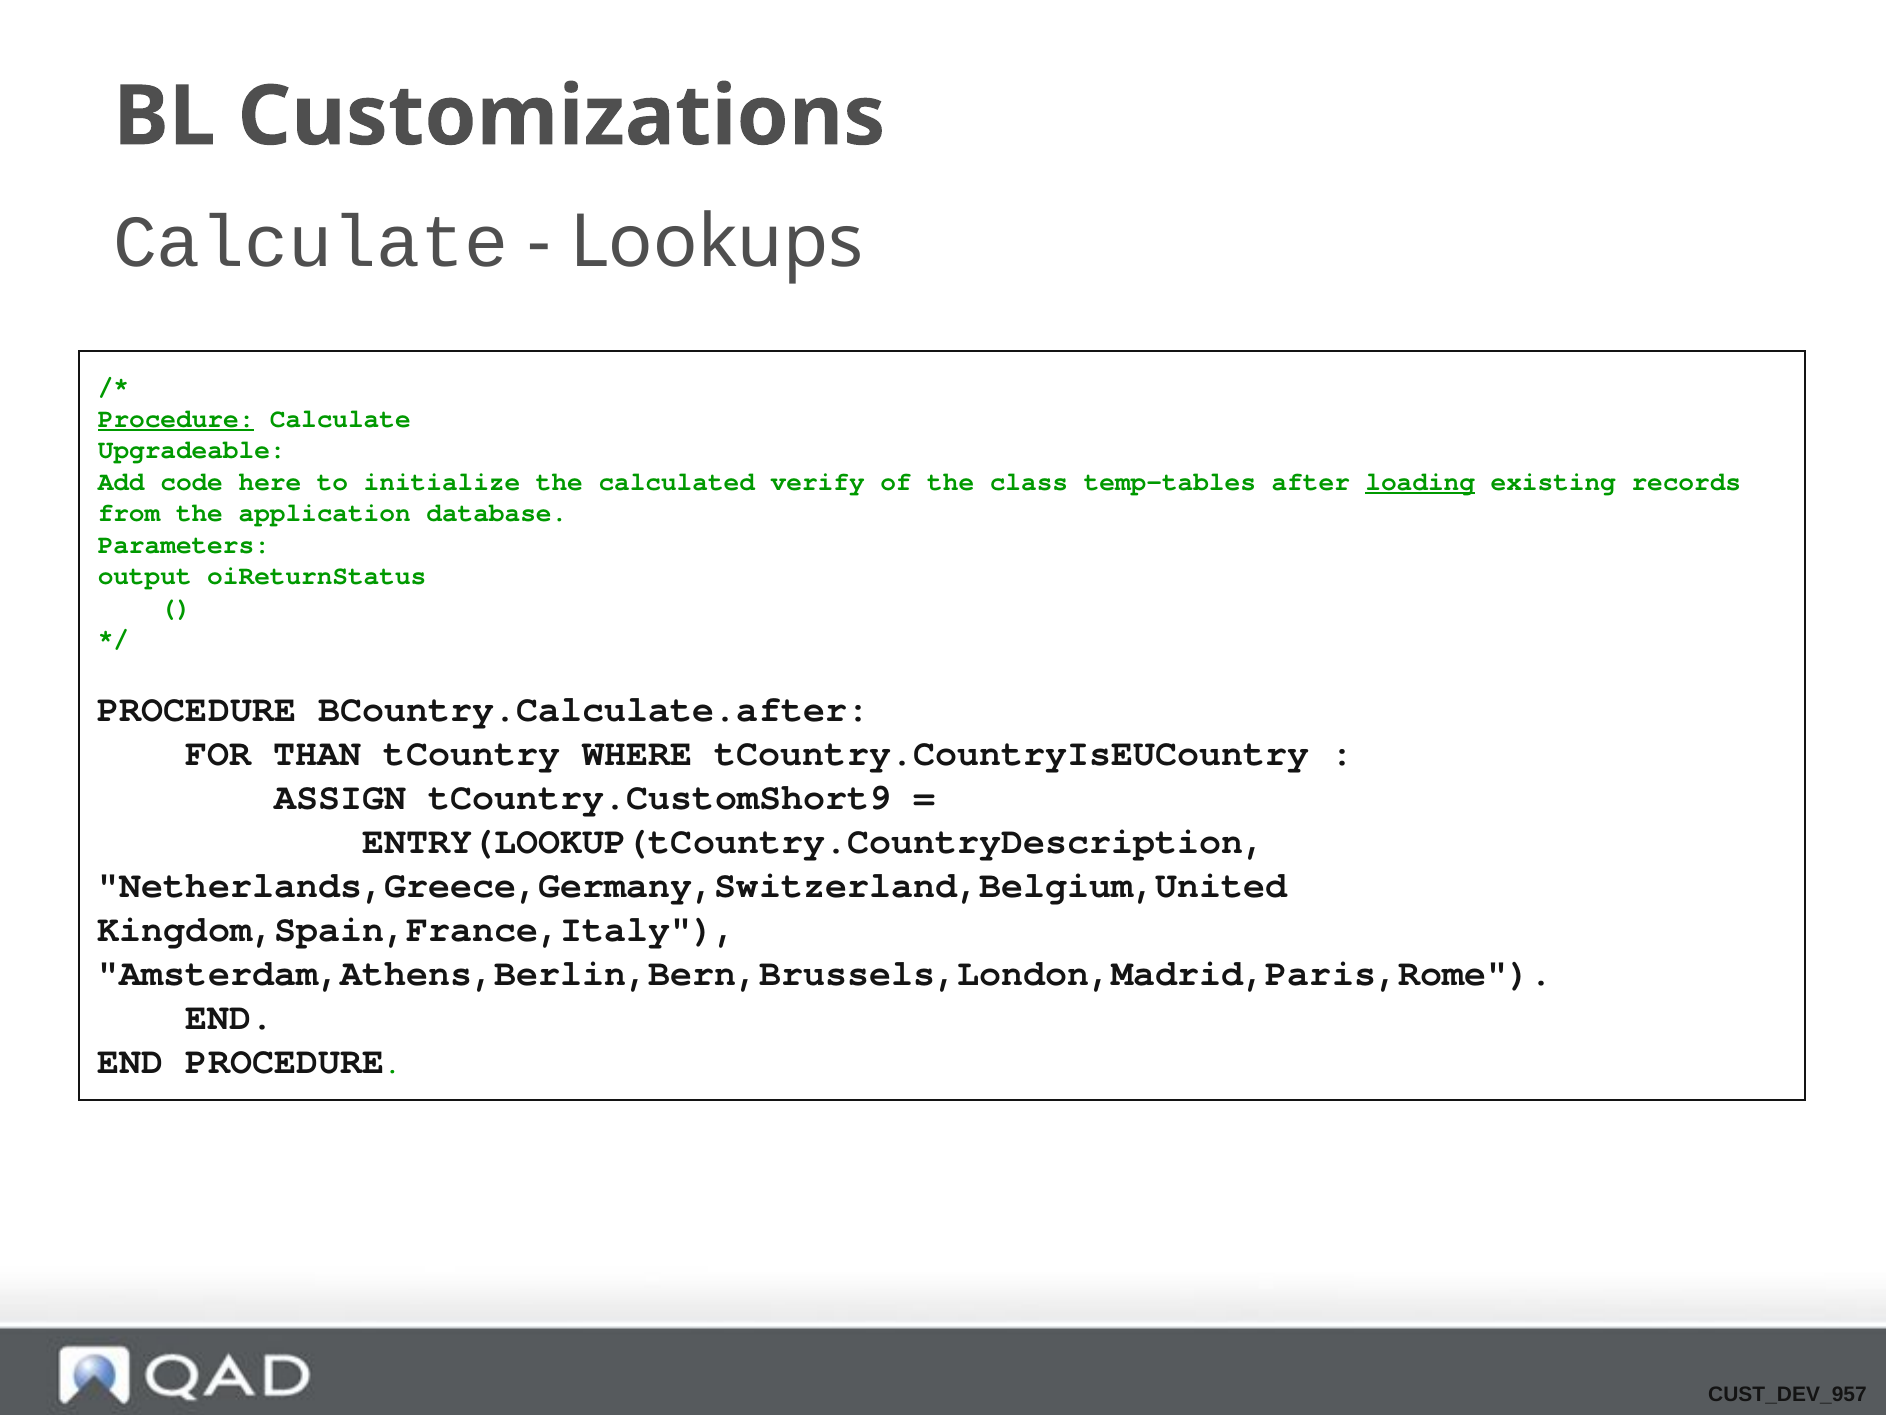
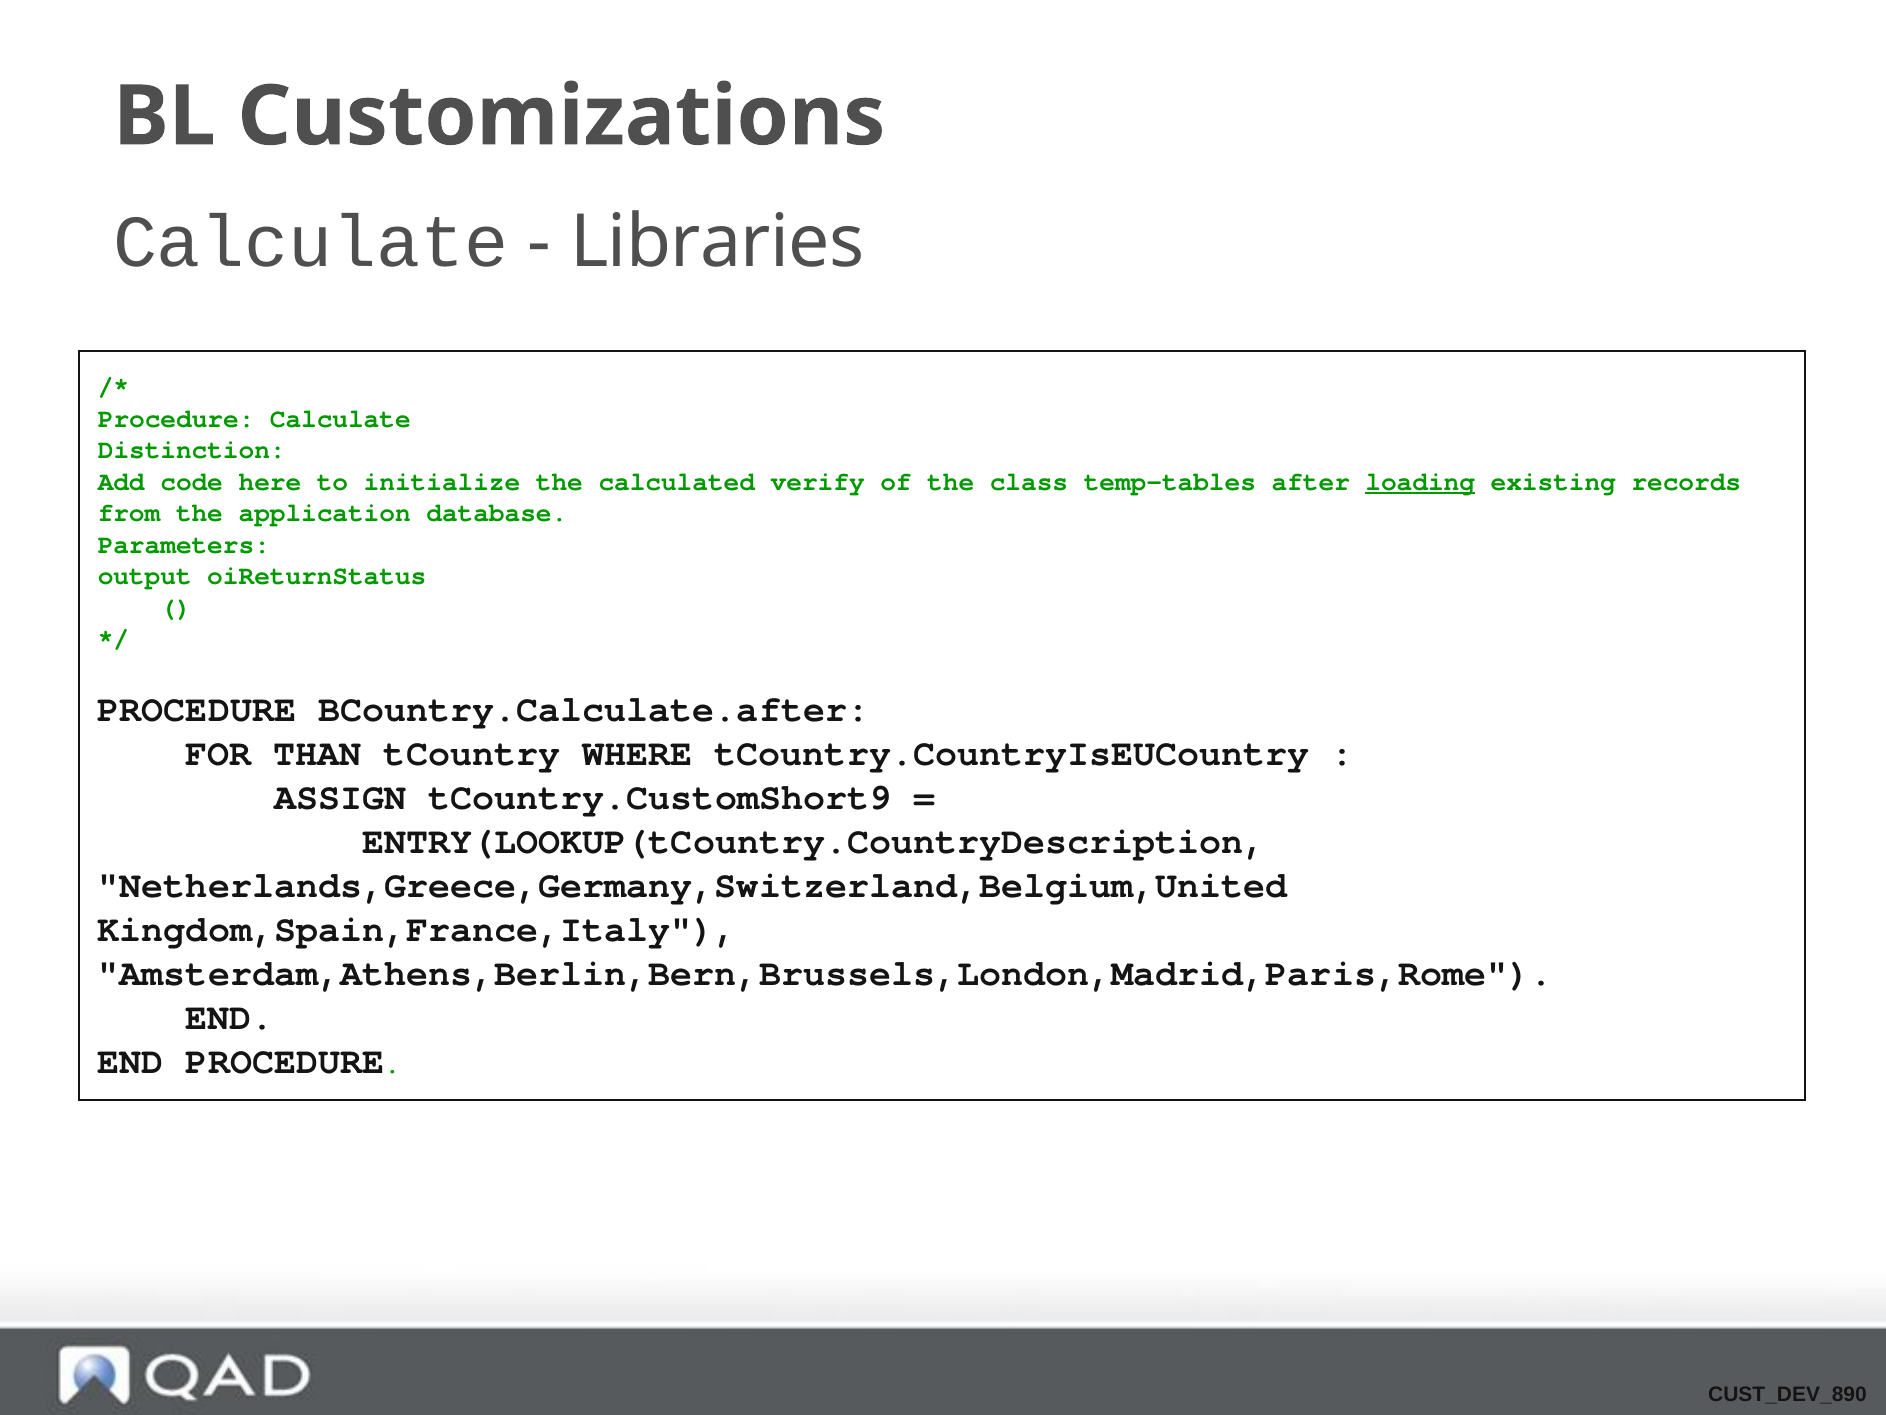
Lookups: Lookups -> Libraries (718, 243)
Procedure underline: present -> none (176, 419)
Upgradeable: Upgradeable -> Distinction (192, 450)
CUST_DEV_957: CUST_DEV_957 -> CUST_DEV_890 (1787, 1394)
